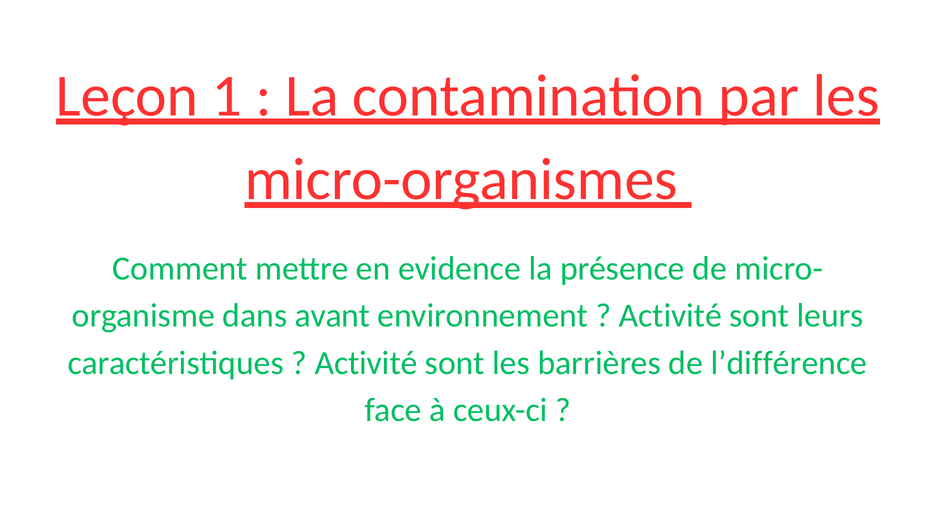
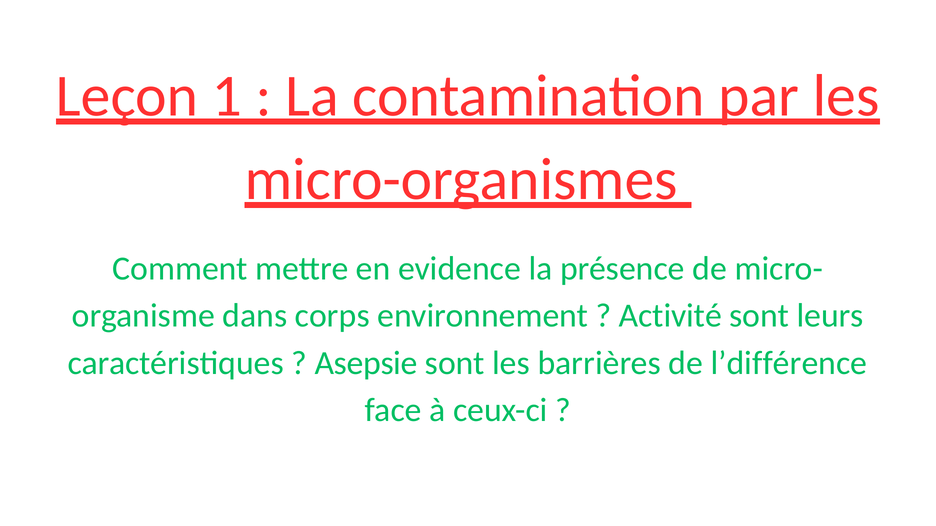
avant: avant -> corps (332, 316)
Activité: Activité -> Asepsie (366, 363)
